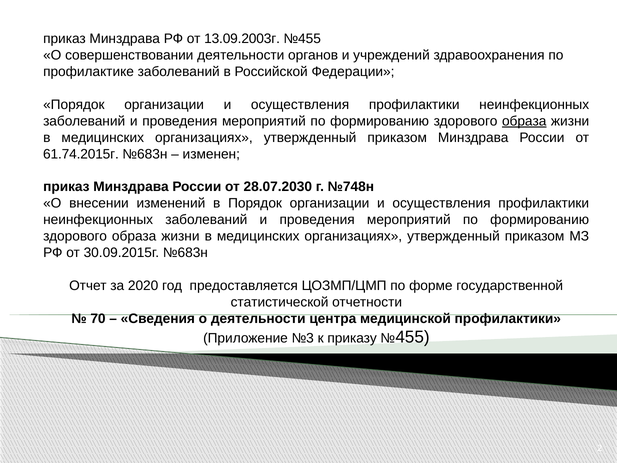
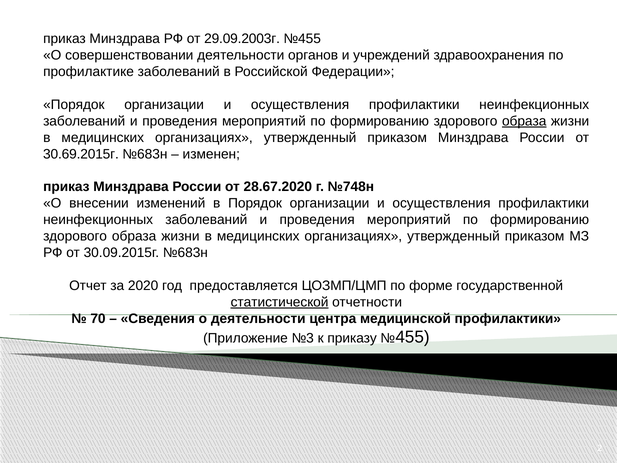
13.09.2003г: 13.09.2003г -> 29.09.2003г (242, 39)
61.74.2015г: 61.74.2015г -> 30.69.2015г (81, 154)
28.07.2030: 28.07.2030 -> 28.67.2020 (278, 187)
статистической underline: none -> present (280, 302)
